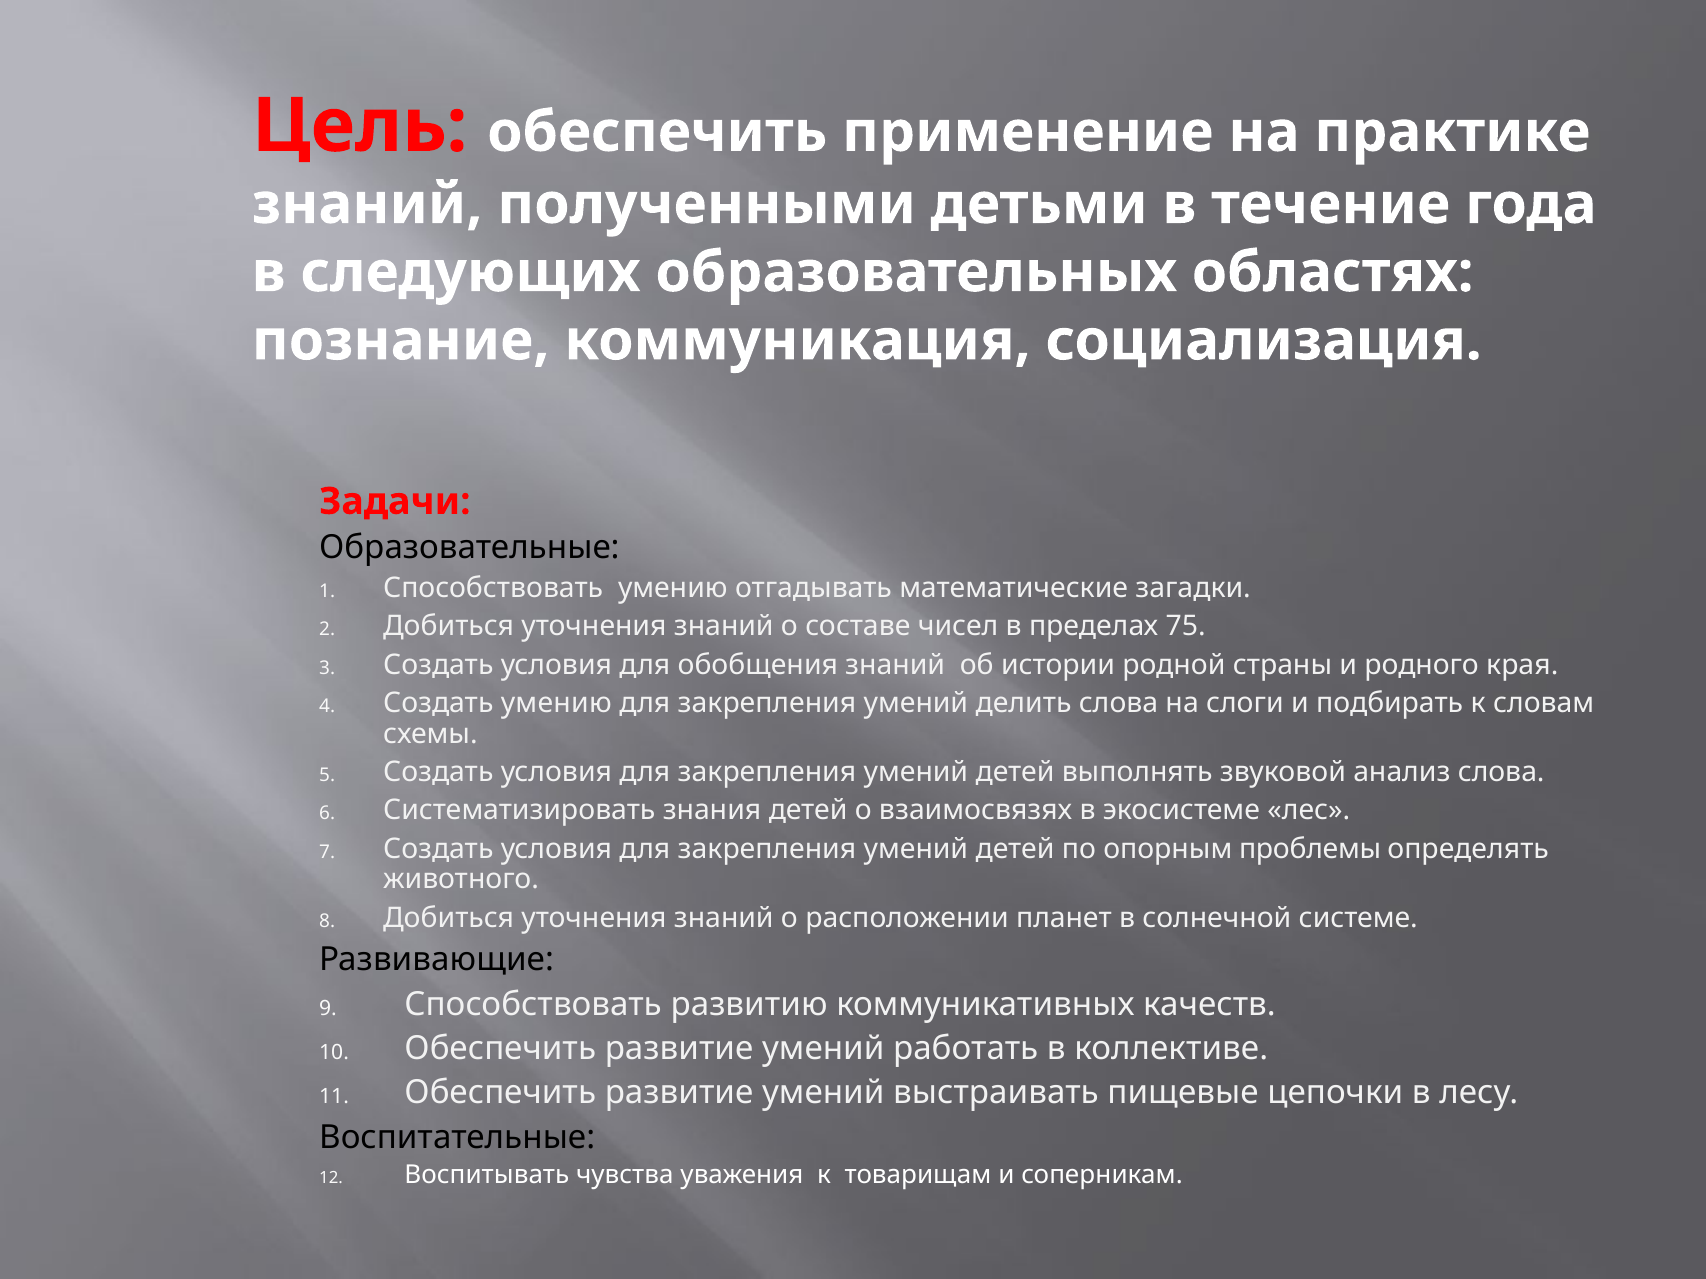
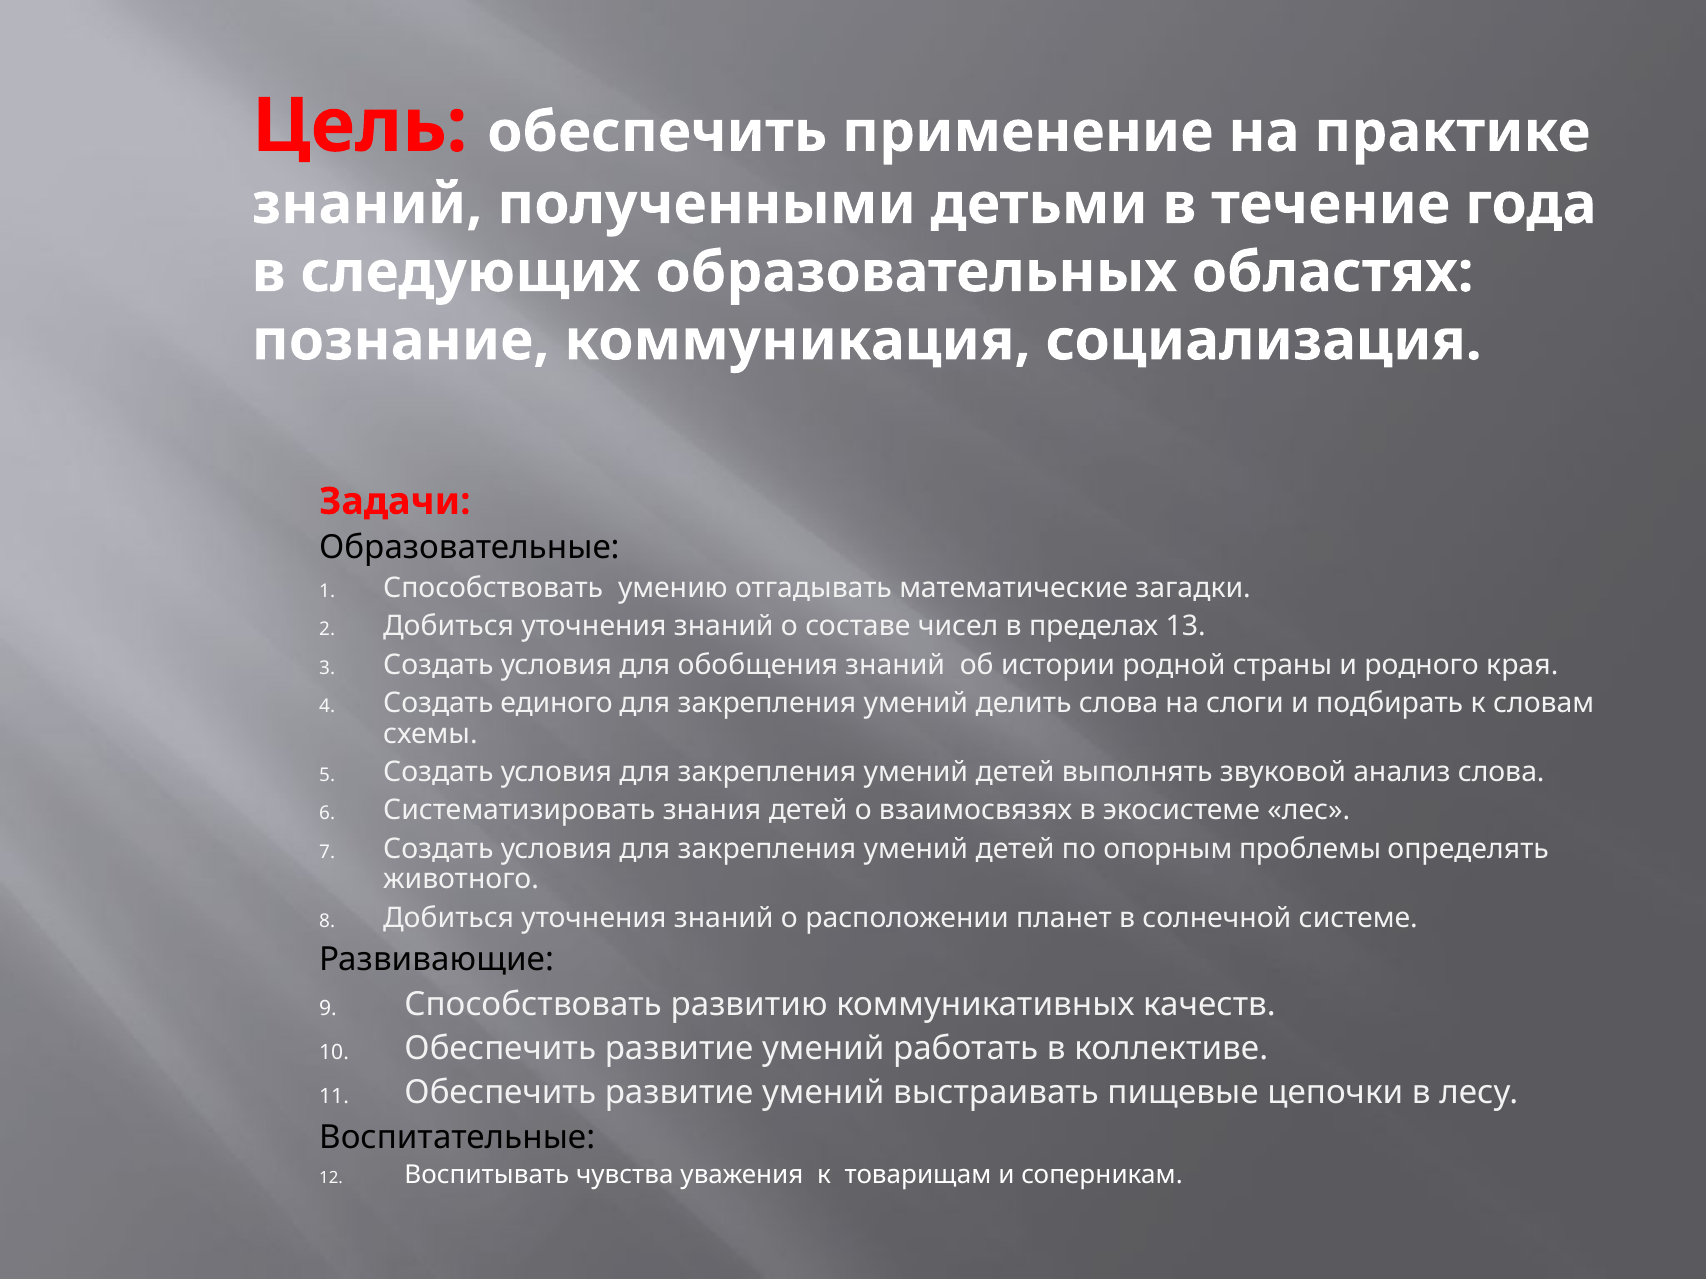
75: 75 -> 13 (1186, 627)
Создать умению: умению -> единого (557, 703)
